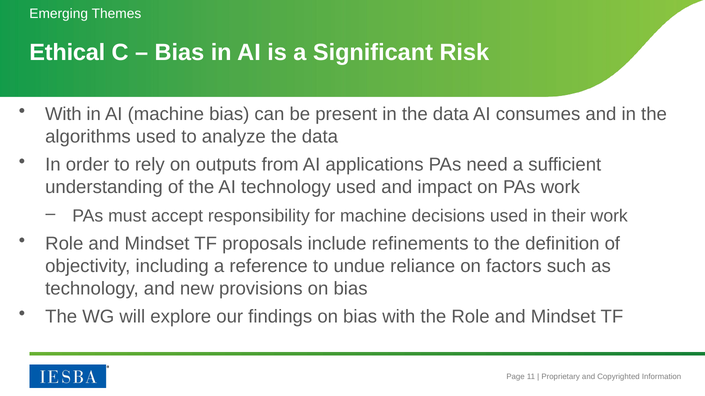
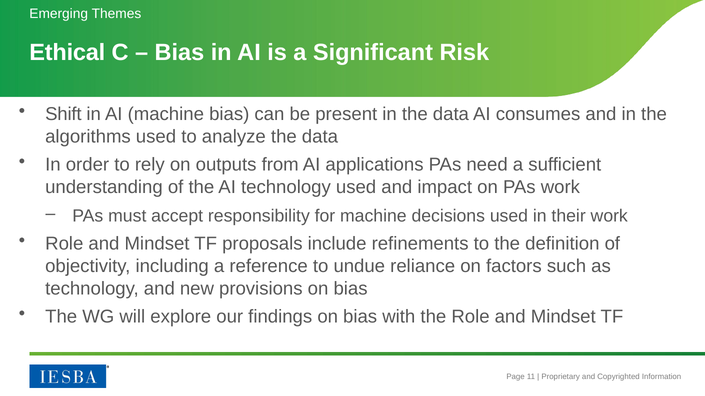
With: With -> Shift (63, 114)
